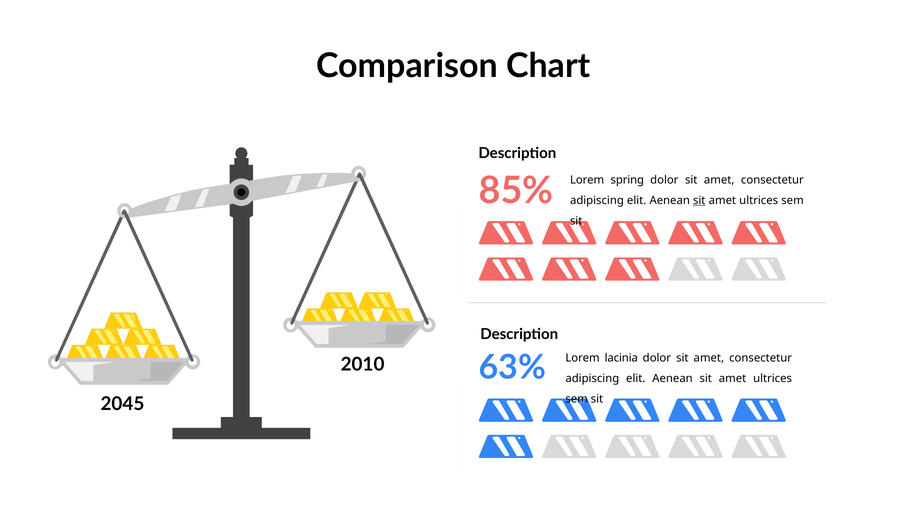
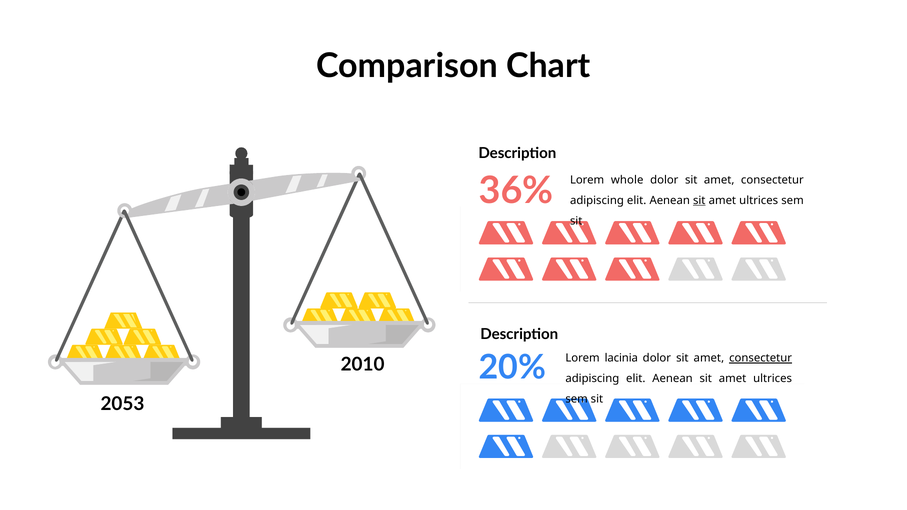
85%: 85% -> 36% (516, 191)
spring: spring -> whole (627, 180)
63%: 63% -> 20% (512, 368)
consectetur underline: none -> present (761, 358)
2045: 2045 -> 2053 (122, 404)
